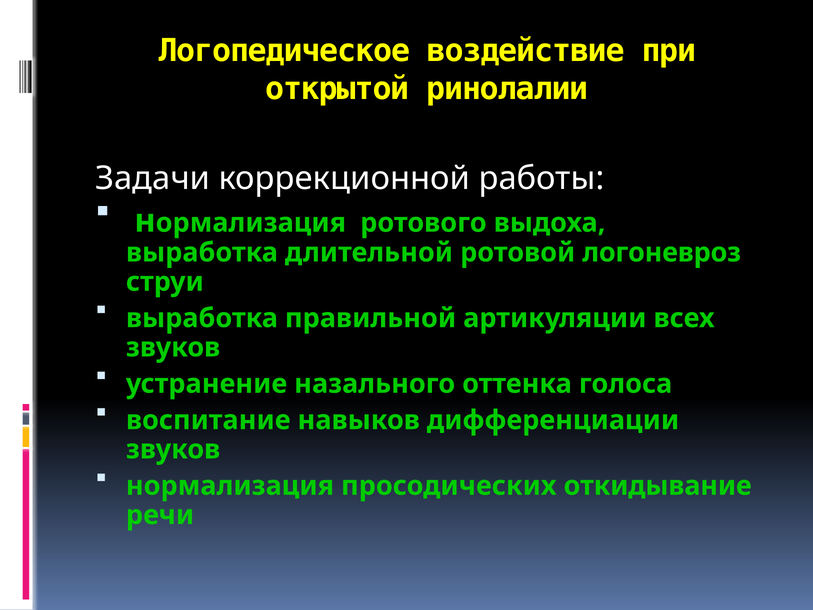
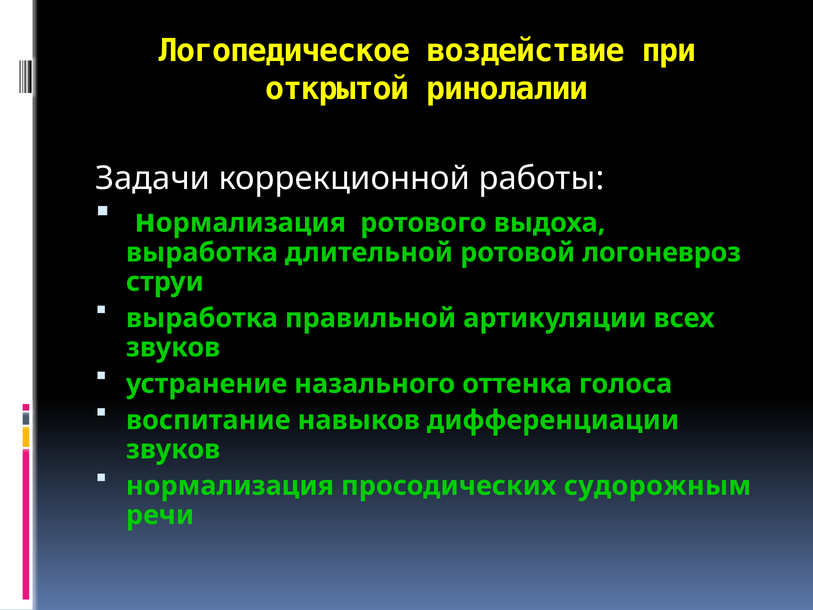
откидывание: откидывание -> судорожным (657, 486)
